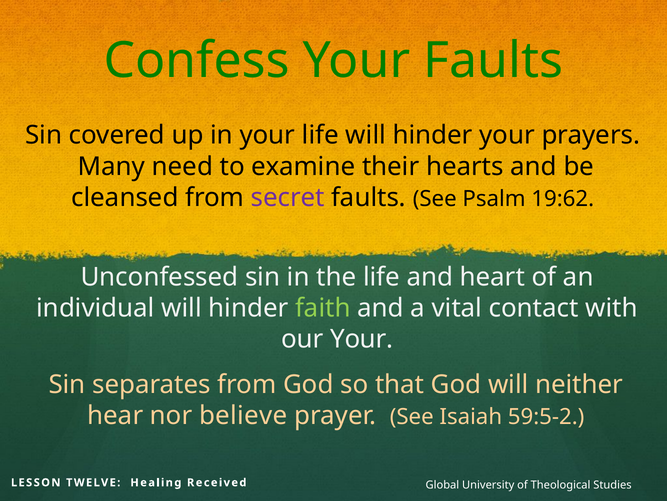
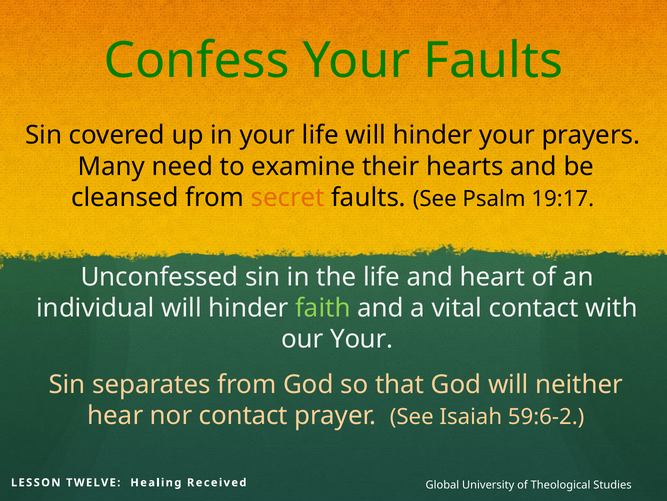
secret colour: purple -> orange (288, 197)
19:62: 19:62 -> 19:17 (563, 199)
nor believe: believe -> contact (243, 415)
59:5-2: 59:5-2 -> 59:6-2 (546, 416)
